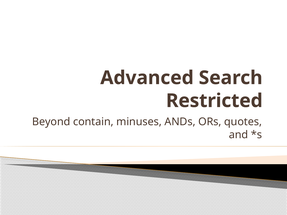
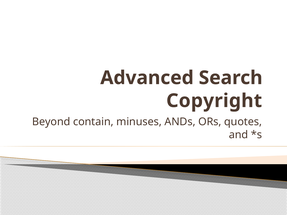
Restricted: Restricted -> Copyright (214, 101)
